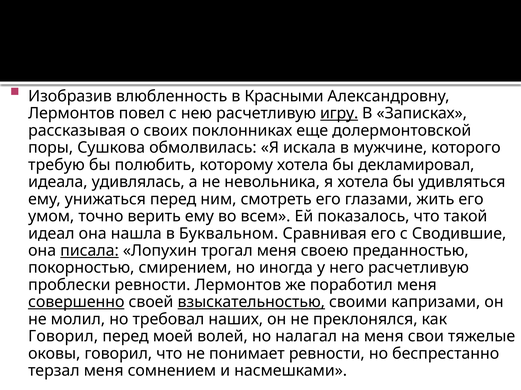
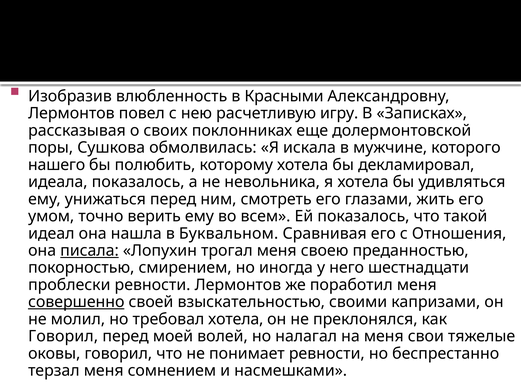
игру underline: present -> none (339, 114)
требую: требую -> нашего (57, 165)
идеала удивлялась: удивлялась -> показалось (138, 182)
Сводившие: Сводившие -> Отношения (459, 234)
него расчетливую: расчетливую -> шестнадцати (419, 268)
взыскательностью underline: present -> none (251, 303)
требовал наших: наших -> хотела (236, 320)
